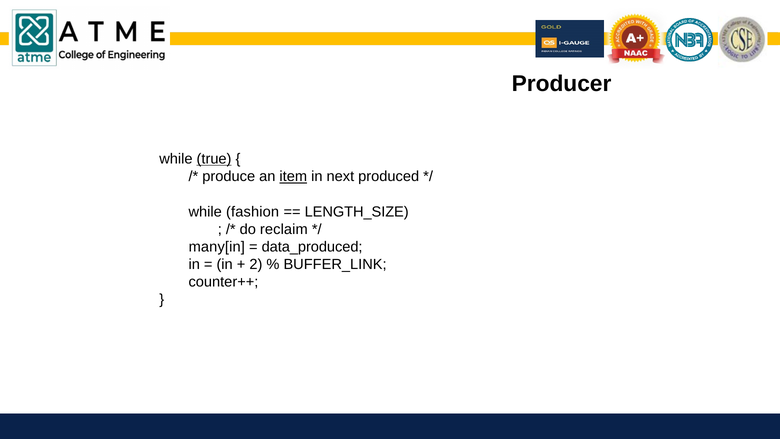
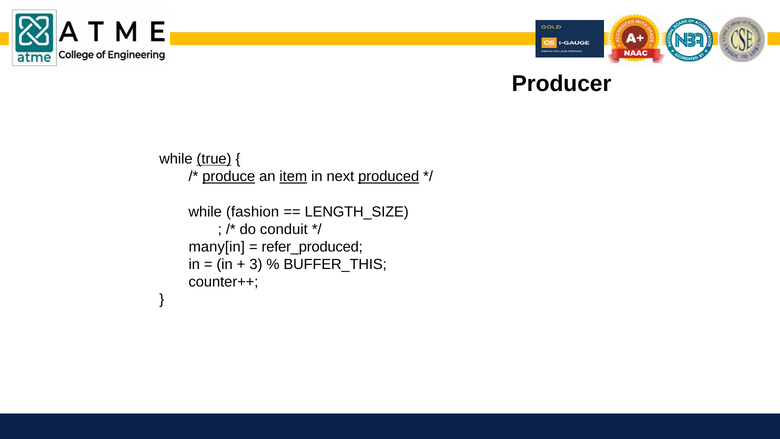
produce underline: none -> present (229, 176)
produced underline: none -> present (389, 176)
reclaim: reclaim -> conduit (284, 229)
data_produced: data_produced -> refer_produced (312, 247)
2: 2 -> 3 (256, 264)
BUFFER_LINK: BUFFER_LINK -> BUFFER_THIS (335, 264)
